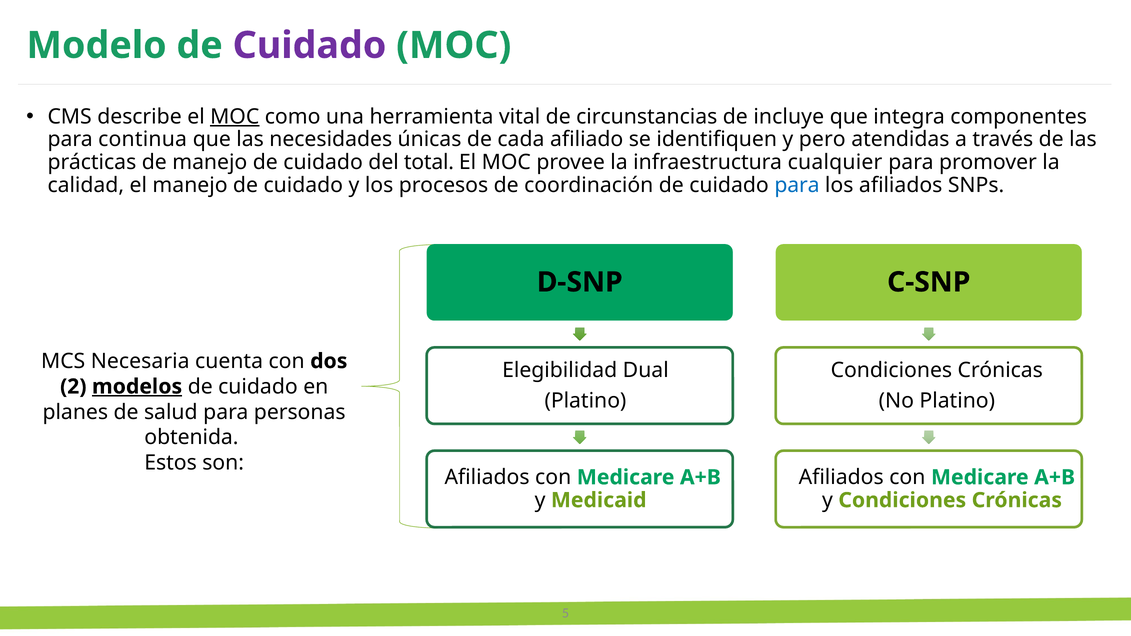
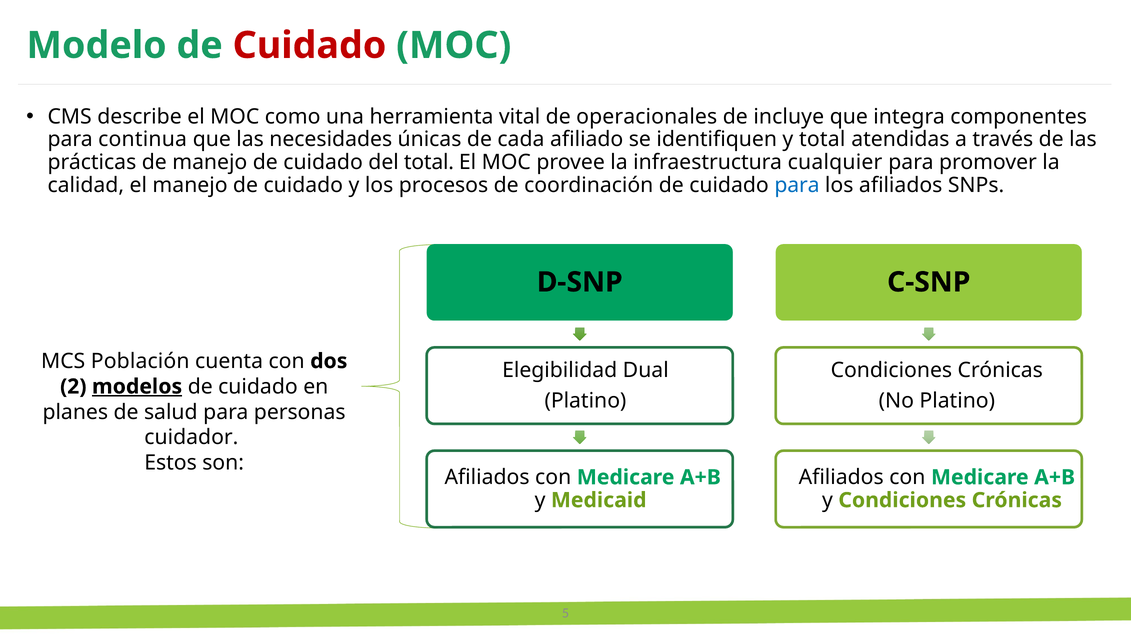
Cuidado colour: purple -> red (309, 45)
MOC underline: present -> none (235, 117)
circunstancias: circunstancias -> operacionales (647, 117)
y pero: pero -> total (822, 139)
Necesaria: Necesaria -> Población (140, 361)
obtenida: obtenida -> cuidador (191, 438)
